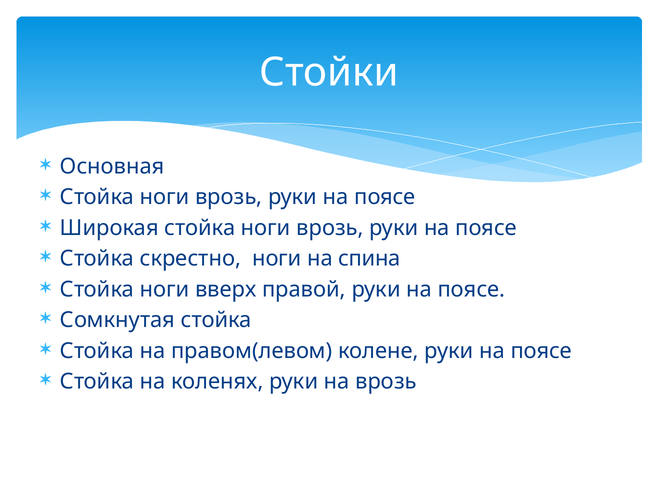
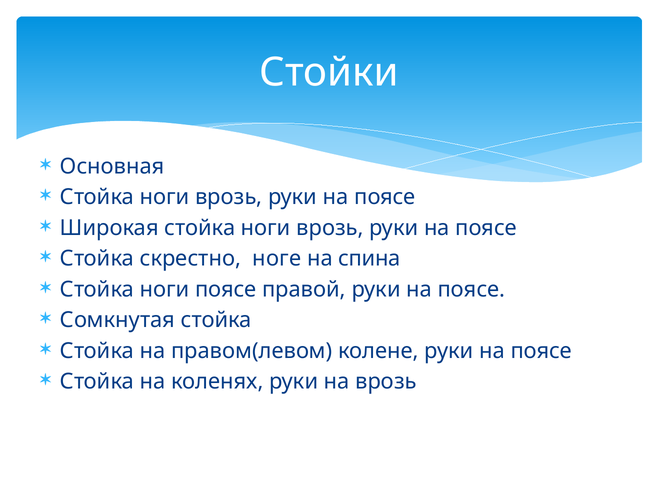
скрестно ноги: ноги -> ноге (277, 258)
ноги вверх: вверх -> поясе (226, 289)
